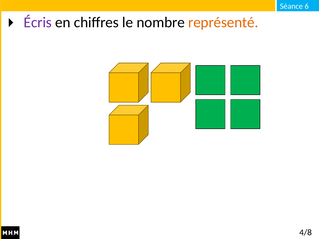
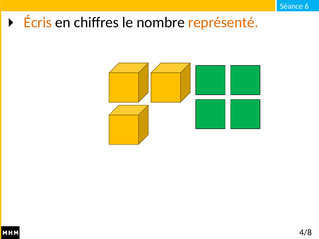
Écris colour: purple -> orange (38, 22)
